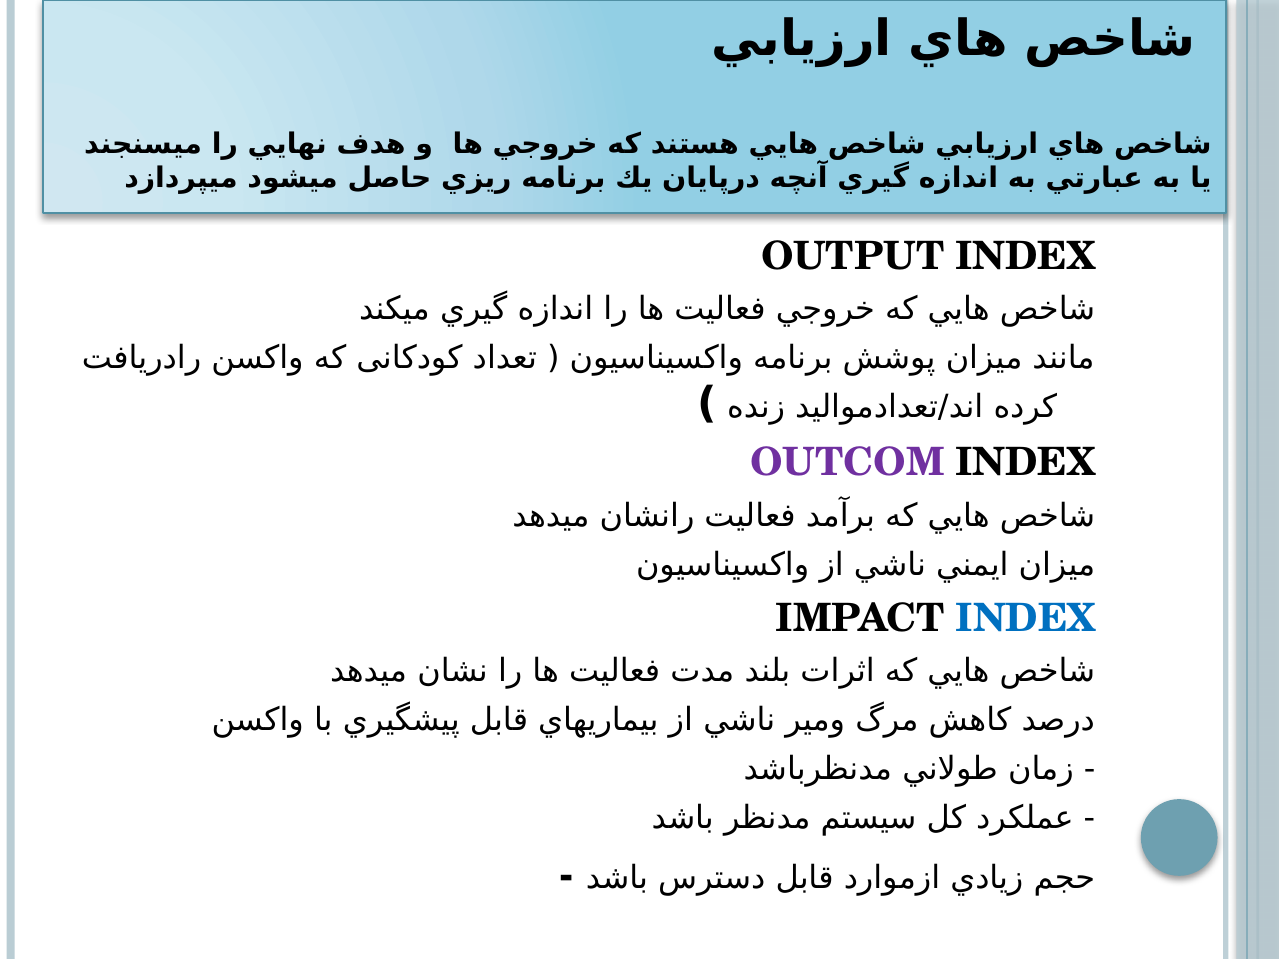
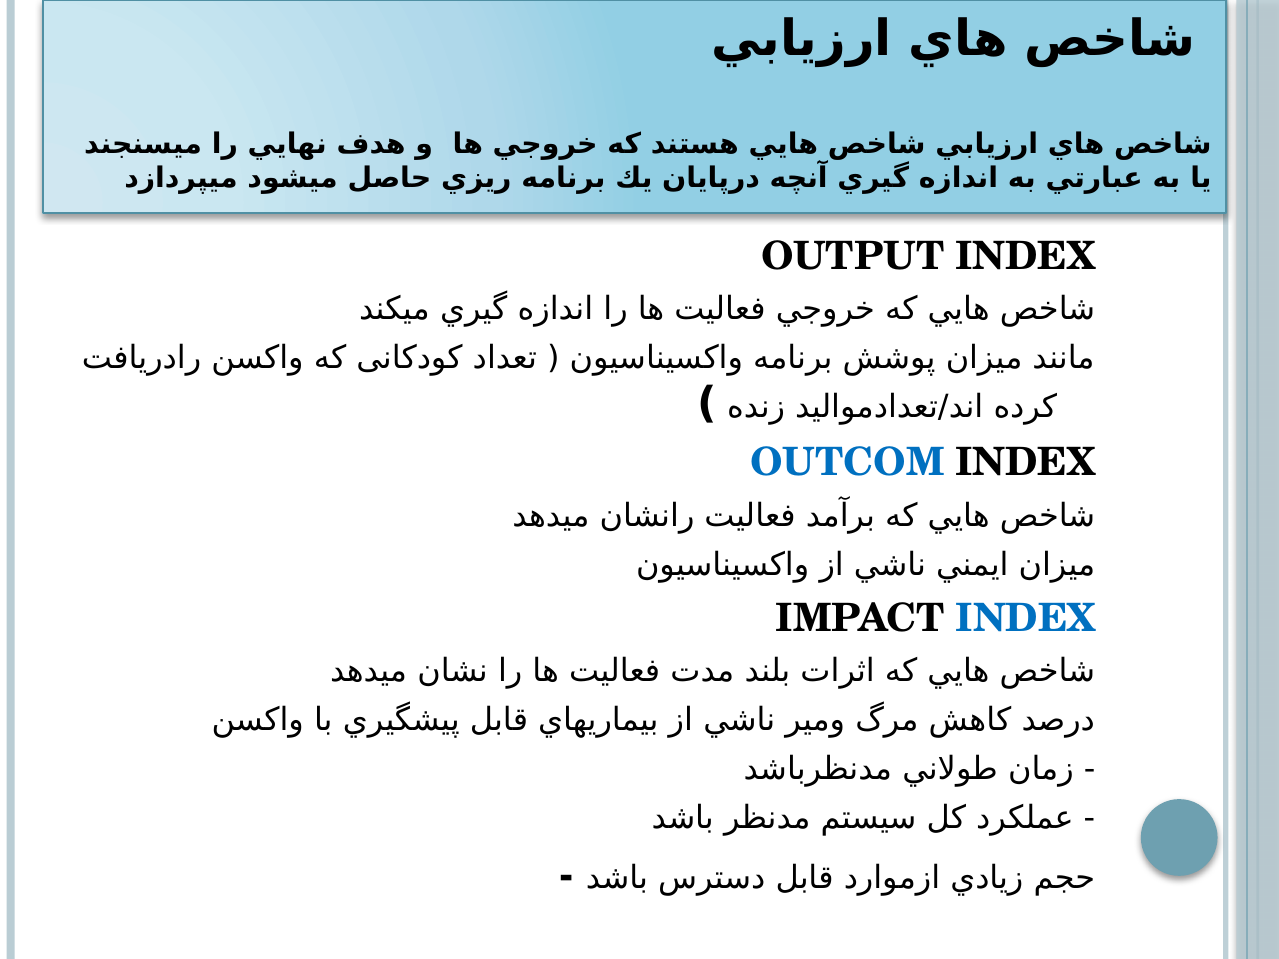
OUTCOM colour: purple -> blue (847, 463)
